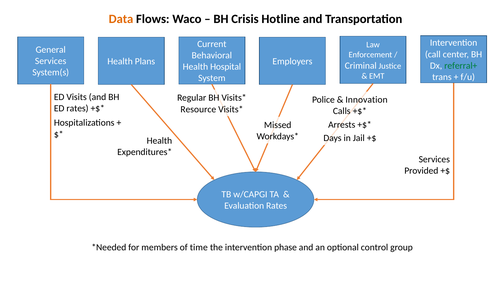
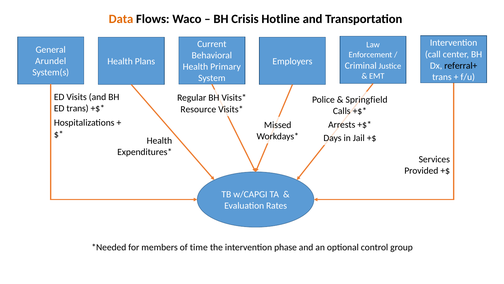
Services: Services -> Arundel (51, 61)
referral+ colour: green -> black (461, 65)
Hospital: Hospital -> Primary (226, 67)
Innovation: Innovation -> Springfield (367, 100)
ED rates: rates -> trans (78, 108)
